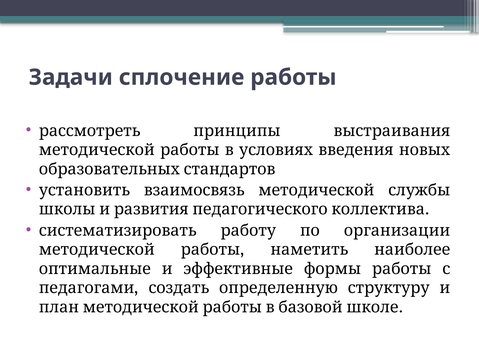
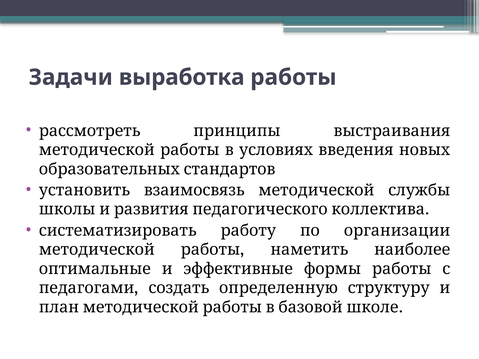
сплочение: сплочение -> выработка (182, 77)
